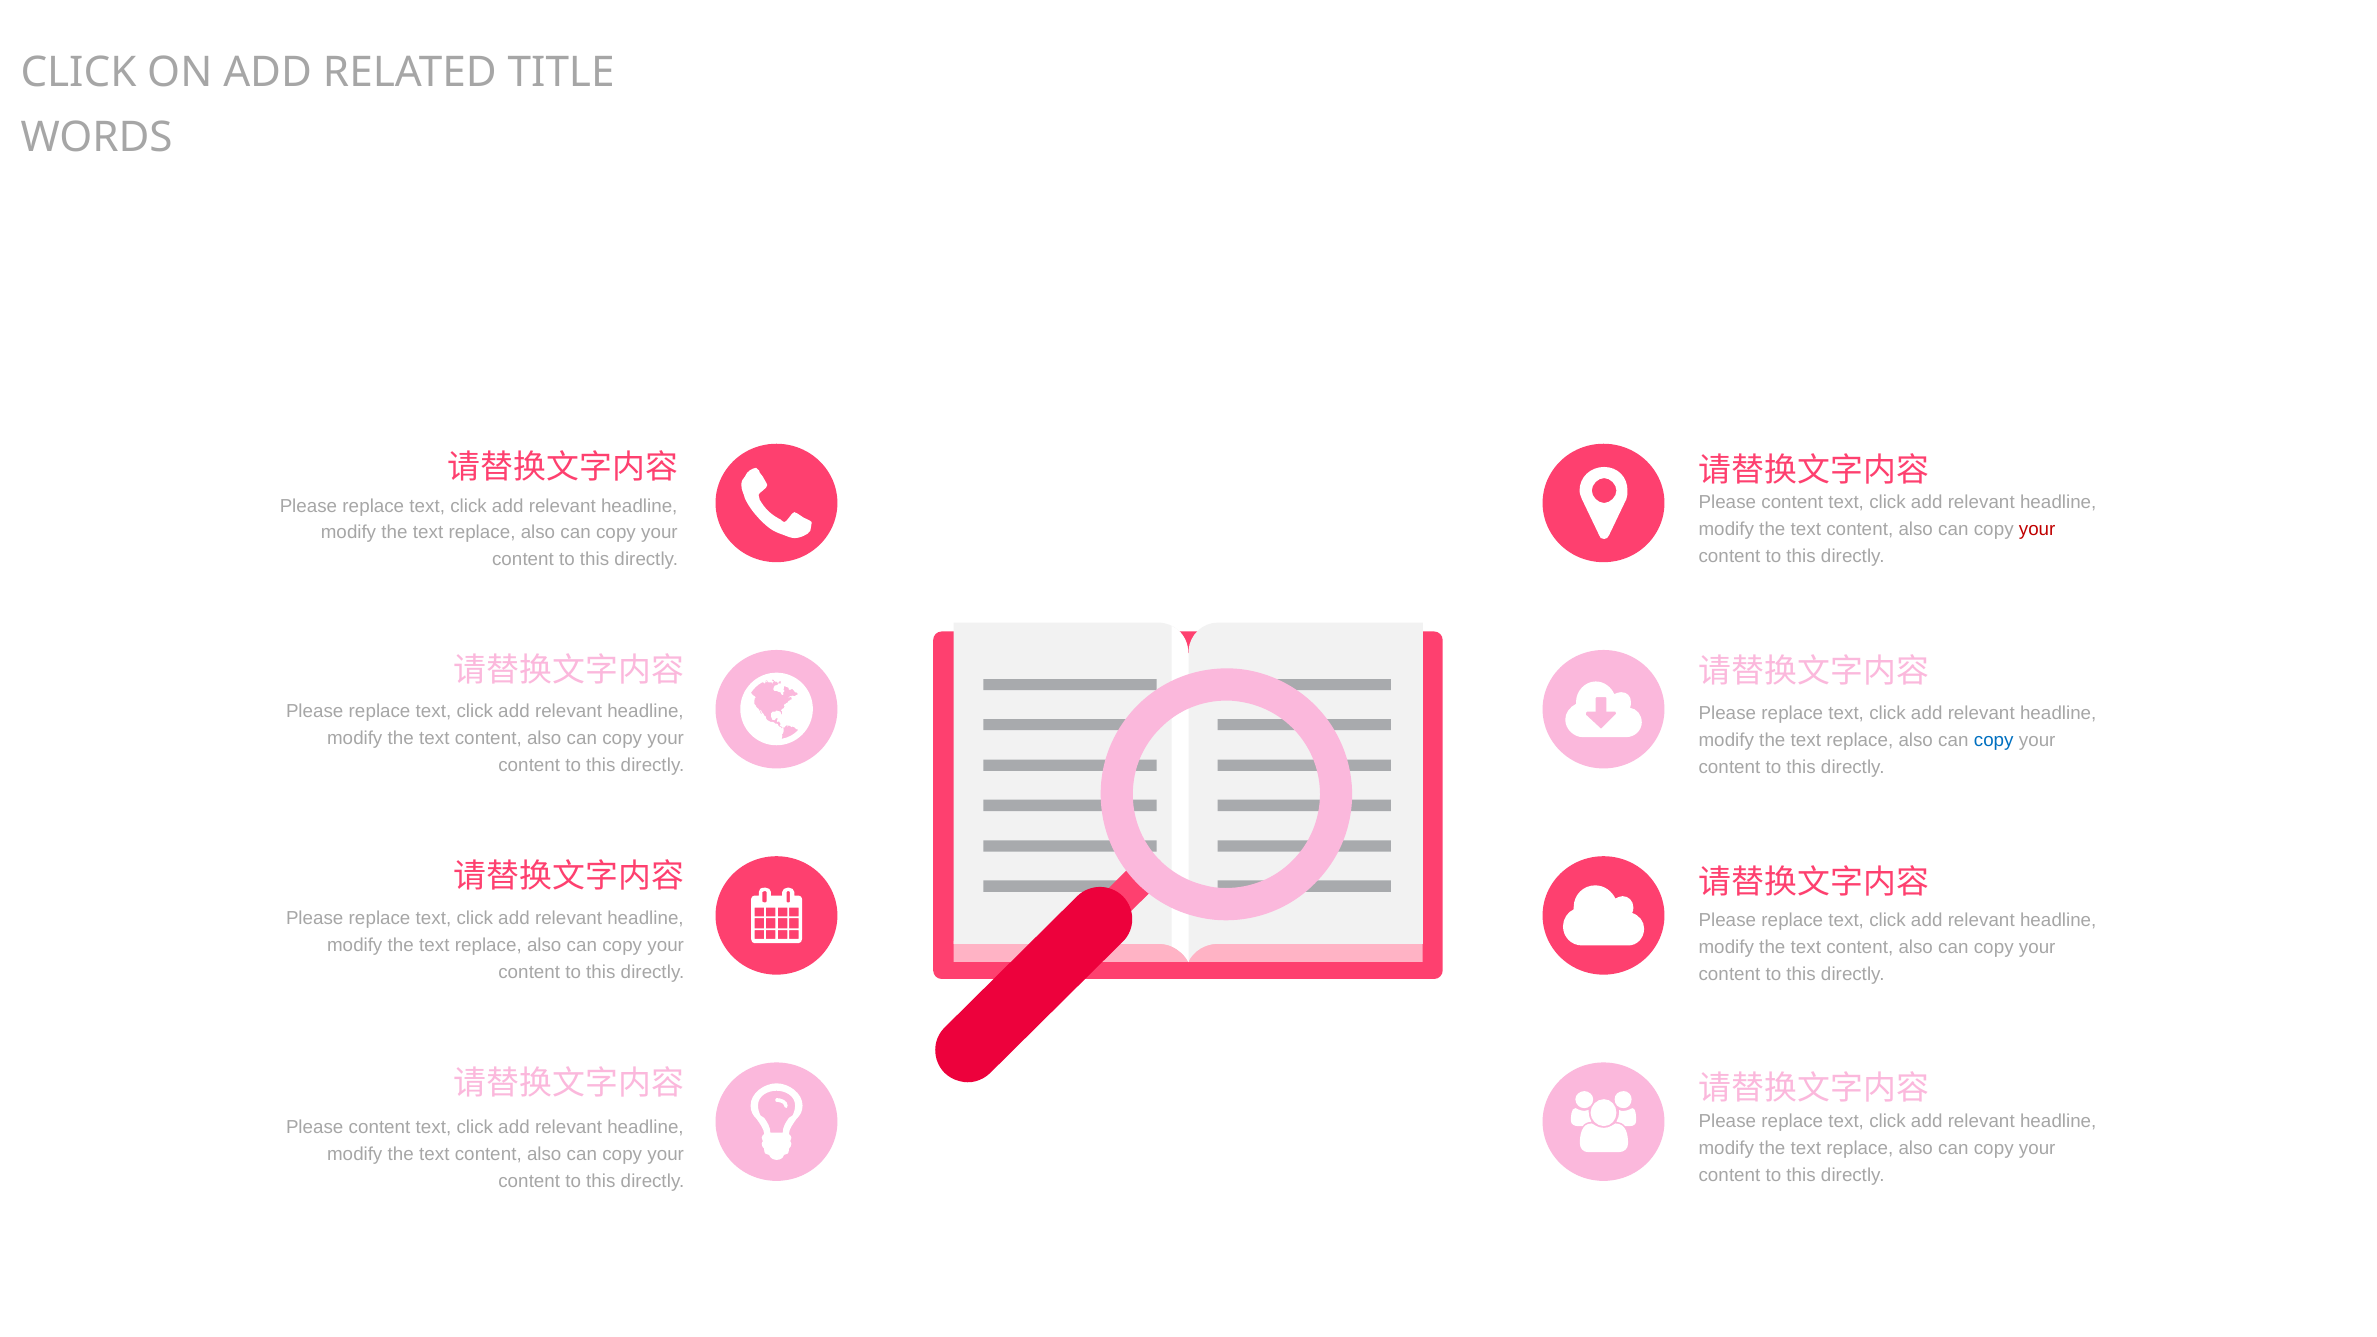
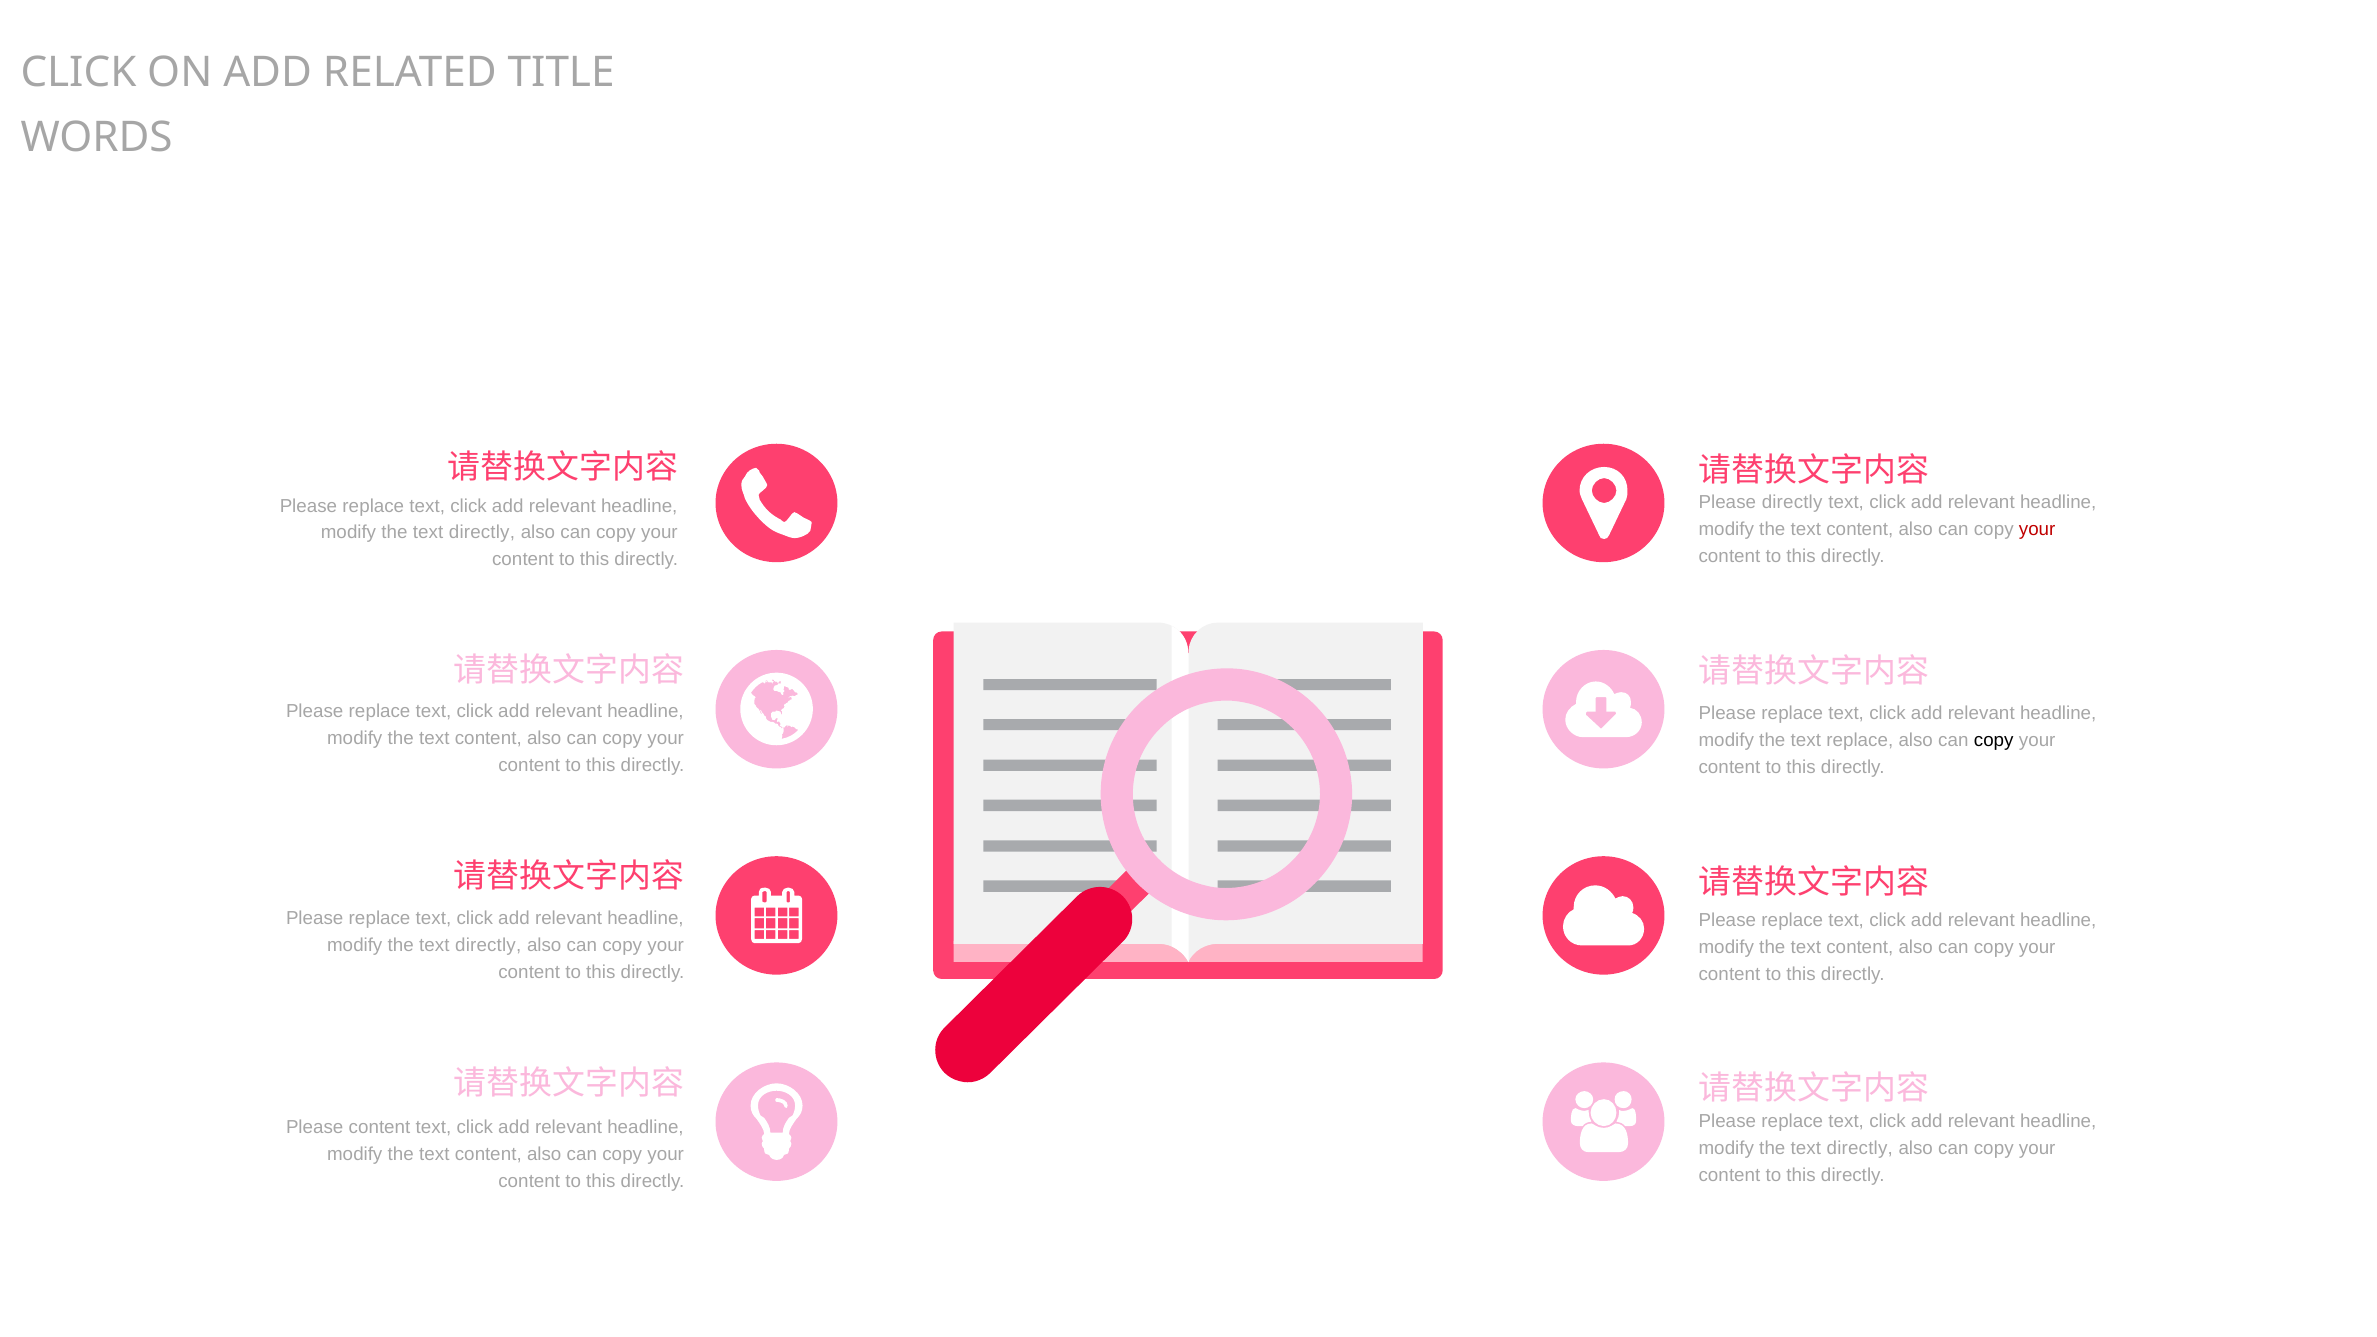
content: content -> directly (1792, 503)
replace: replace -> directly (482, 533)
copy colour: blue -> black (1994, 741)
replace: replace -> directly (488, 945)
replace: replace -> directly (1860, 1148)
